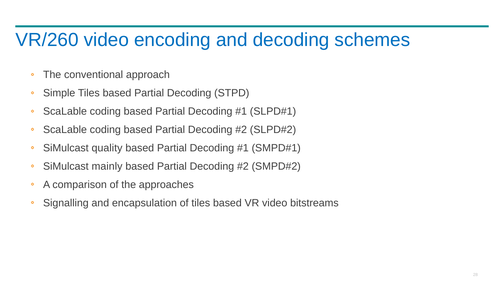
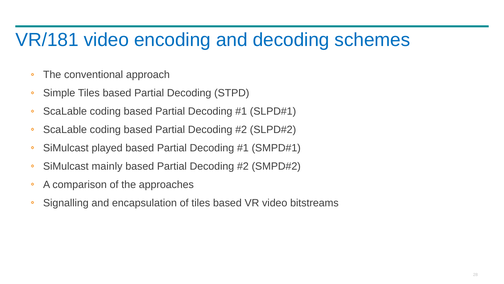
VR/260: VR/260 -> VR/181 (47, 40)
quality: quality -> played (107, 148)
